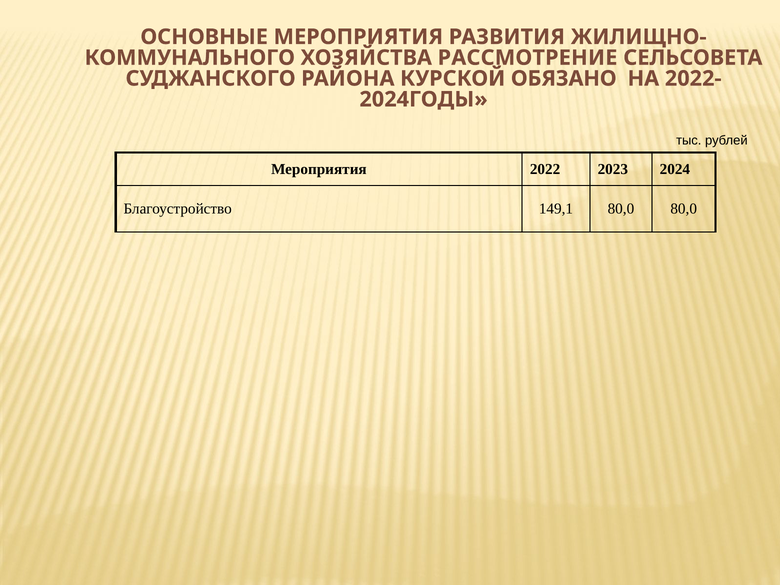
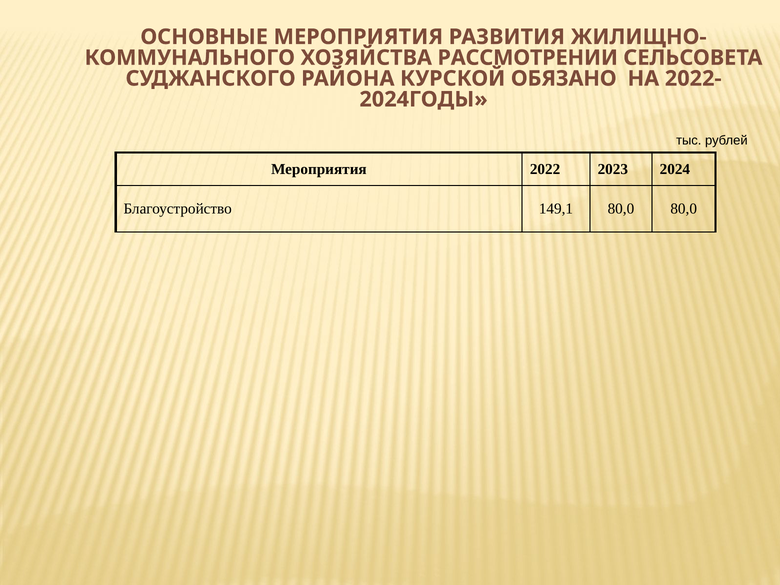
РАССМОТРЕНИЕ: РАССМОТРЕНИЕ -> РАССМОТРЕНИИ (528, 58)
